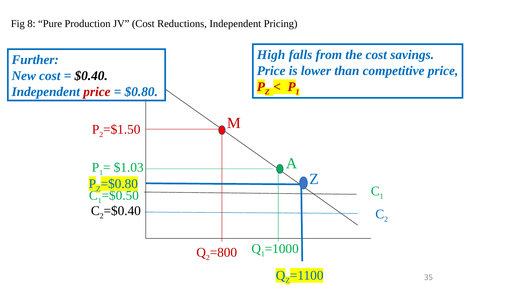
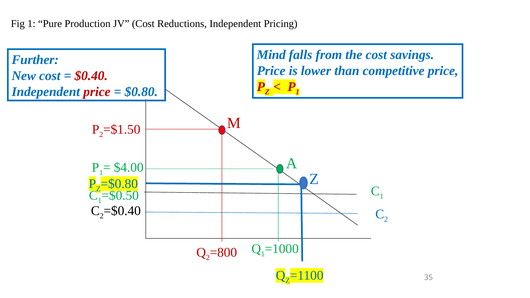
Fig 8: 8 -> 1 (31, 24)
High: High -> Mind (271, 55)
$0.40 colour: black -> red (91, 76)
$1.03: $1.03 -> $4.00 (129, 168)
